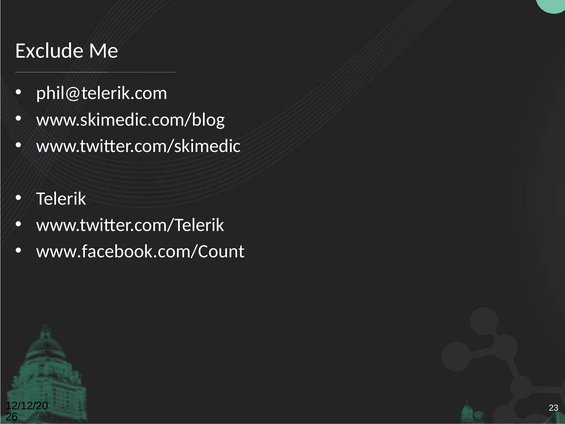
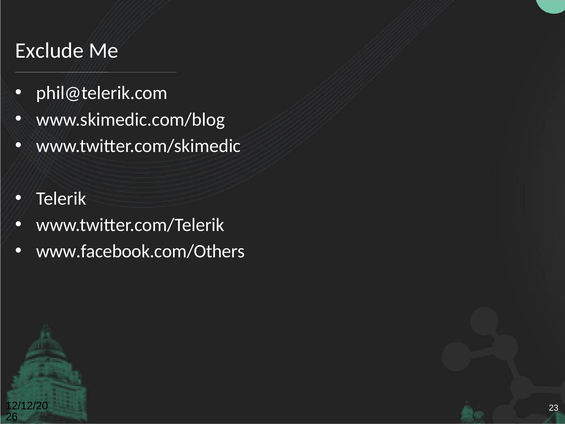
www.facebook.com/Count: www.facebook.com/Count -> www.facebook.com/Others (141, 251)
